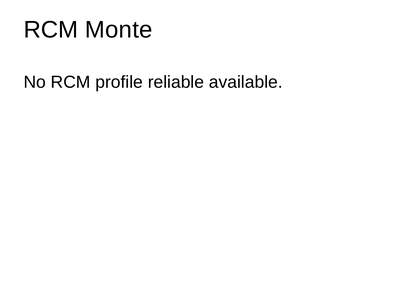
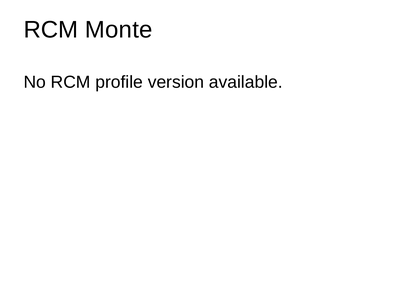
reliable: reliable -> version (176, 82)
